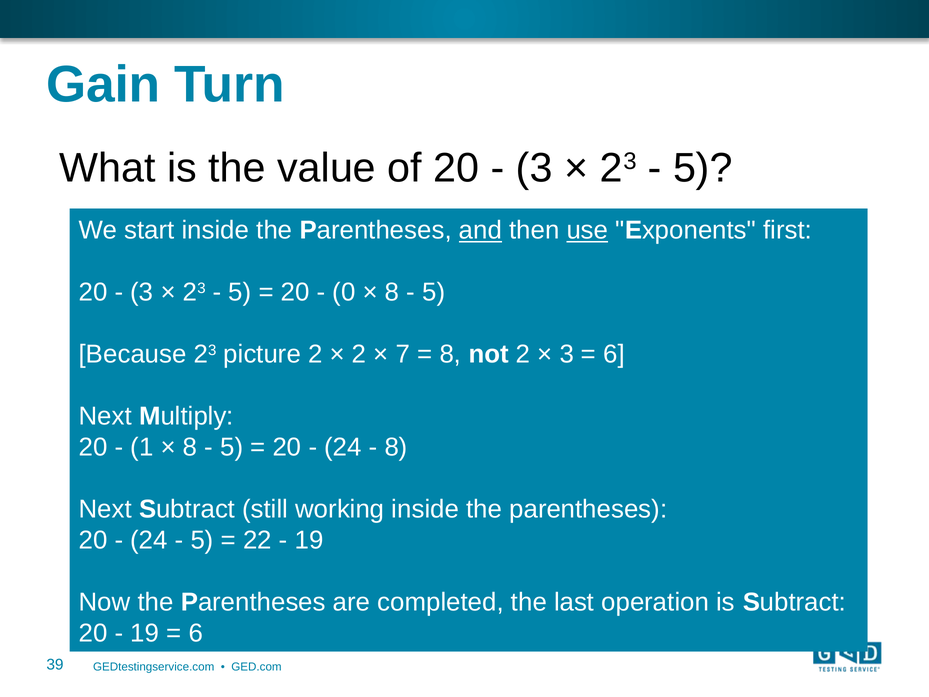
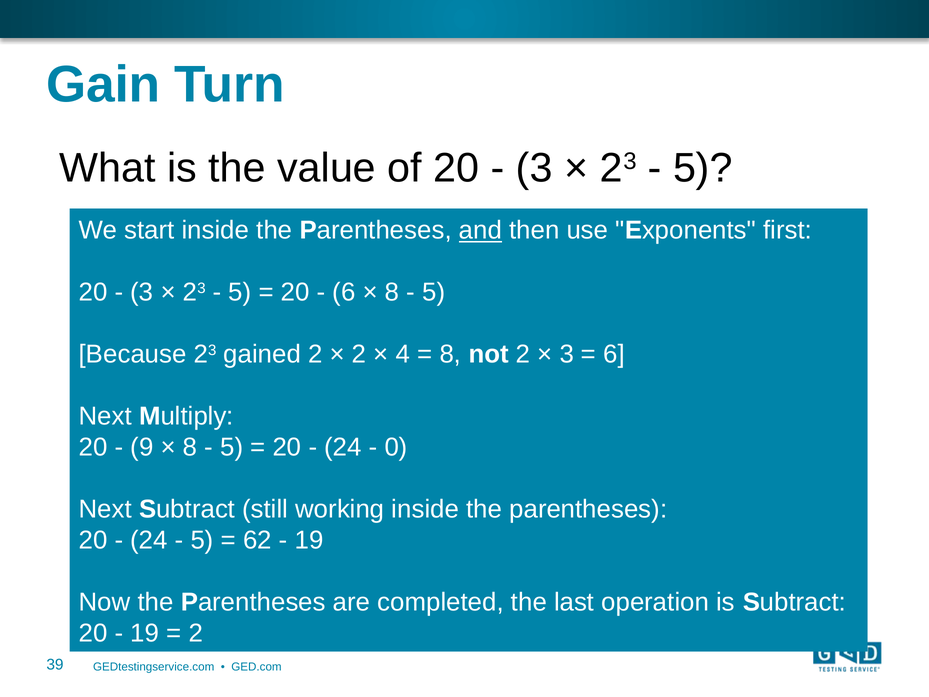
use underline: present -> none (587, 230)
0: 0 -> 6 (344, 292)
picture: picture -> gained (262, 354)
7: 7 -> 4 (403, 354)
1: 1 -> 9 (142, 447)
8: 8 -> 0 (396, 447)
22: 22 -> 62 (257, 540)
6: 6 -> 2 (196, 633)
